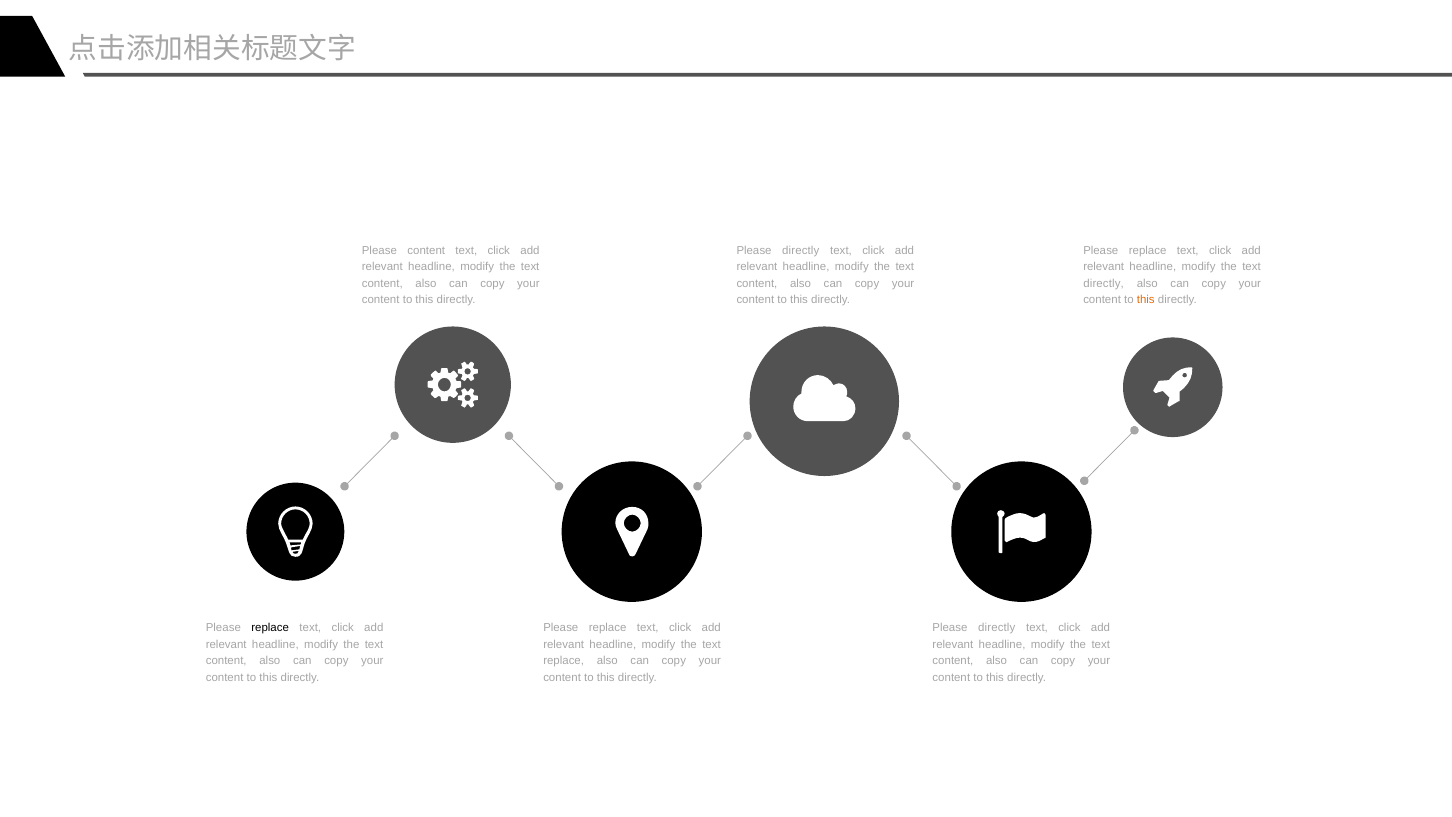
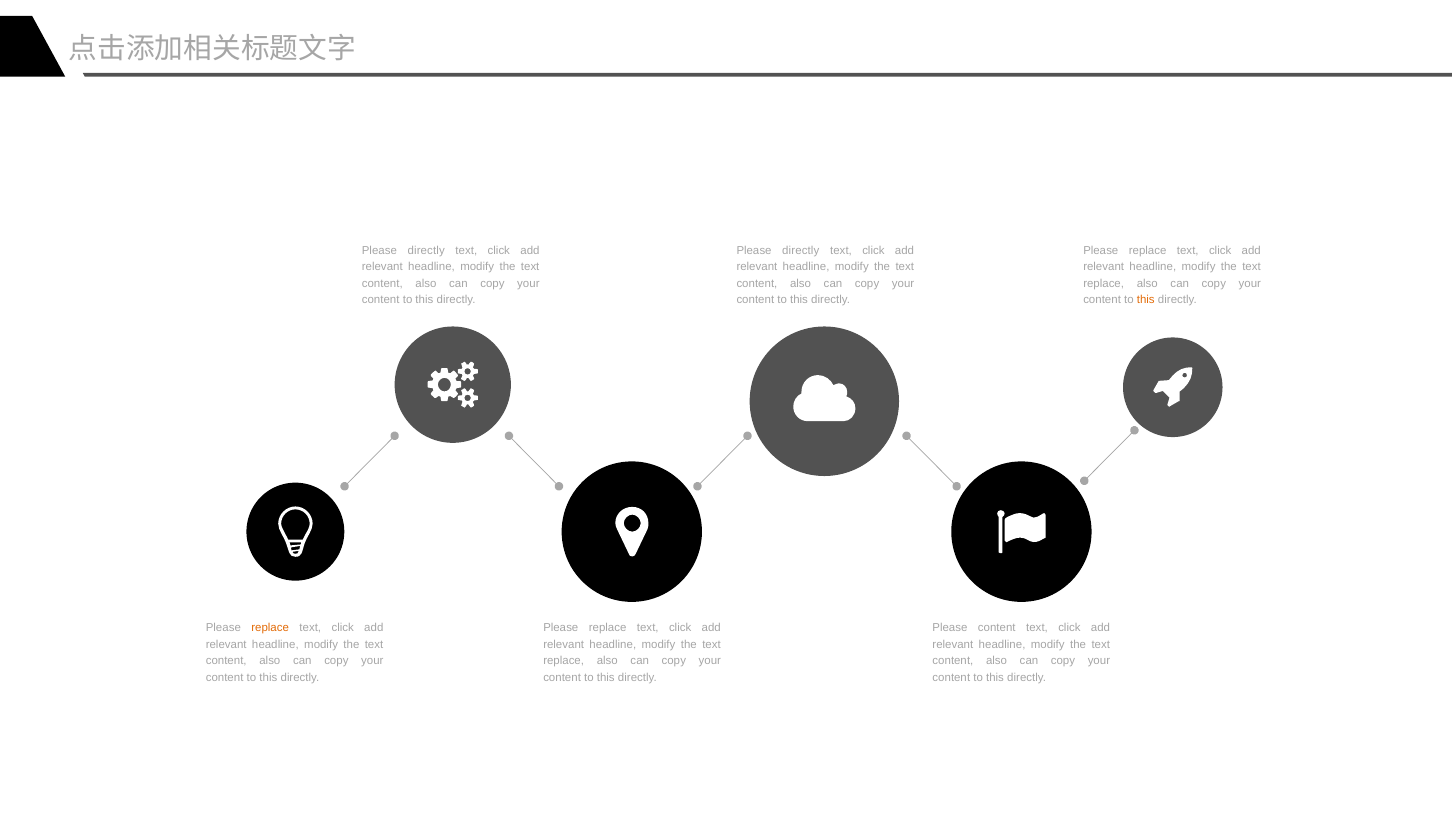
content: content -> directly (426, 250)
directly: directly -> replace (1104, 283)
replace colour: black -> orange (270, 628)
directly: directly -> content (997, 628)
